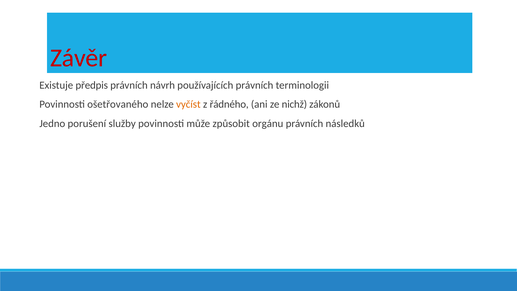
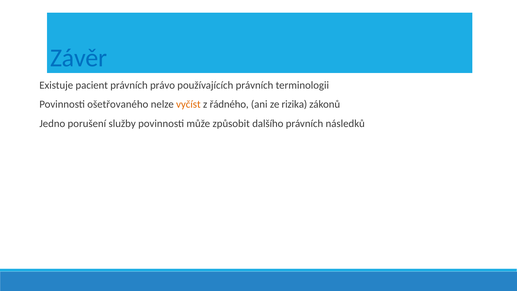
Závěr colour: red -> blue (79, 58)
předpis: předpis -> pacient (92, 85)
návrh: návrh -> právo (163, 85)
nichž: nichž -> rizika (294, 104)
orgánu: orgánu -> dalšího (268, 123)
